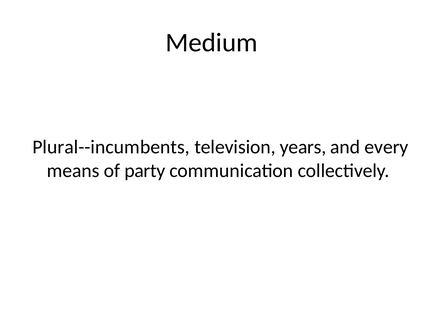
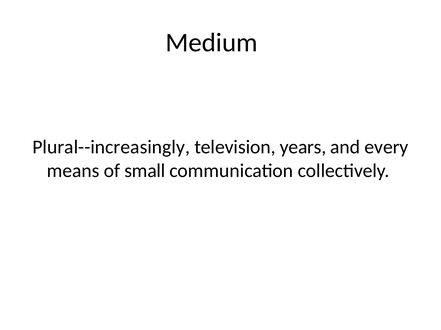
Plural--incumbents: Plural--incumbents -> Plural--increasingly (111, 147)
party: party -> small (145, 171)
